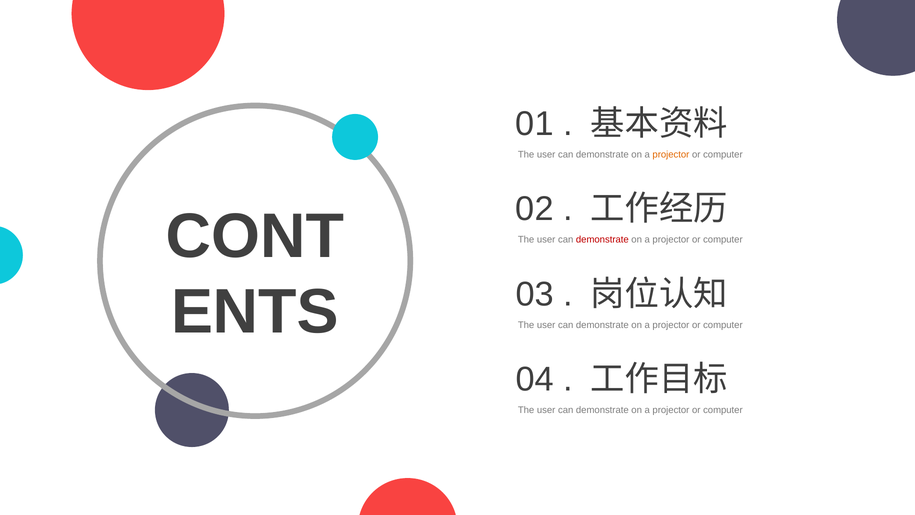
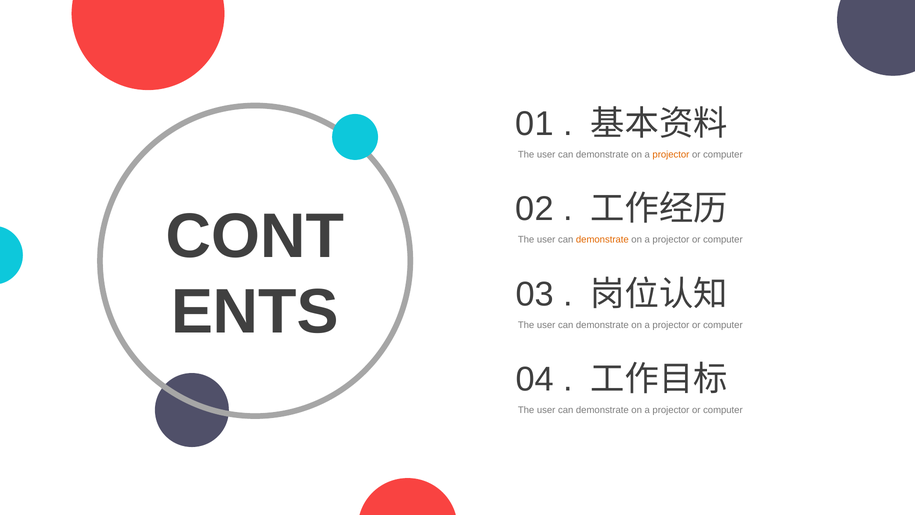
demonstrate colour: red -> orange (602, 239)
